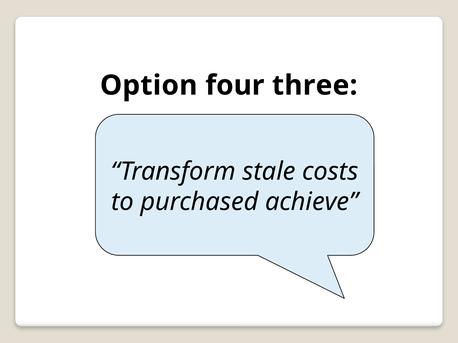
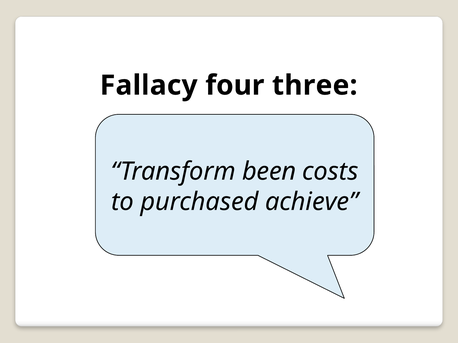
Option: Option -> Fallacy (149, 86)
stale: stale -> been (269, 172)
